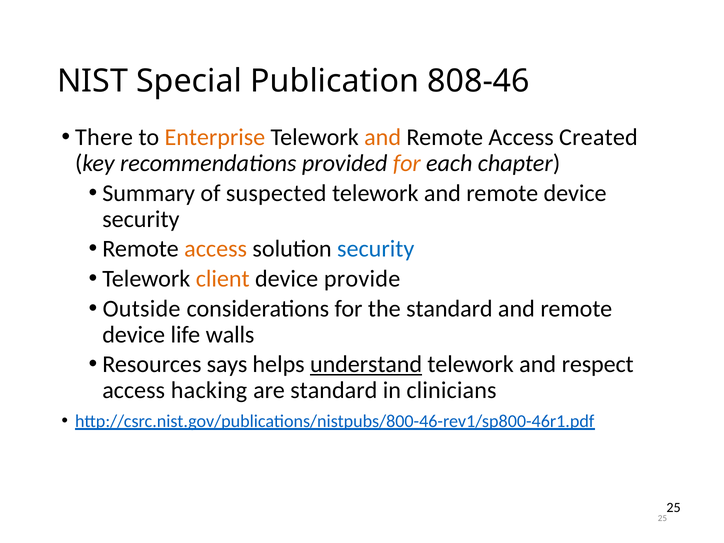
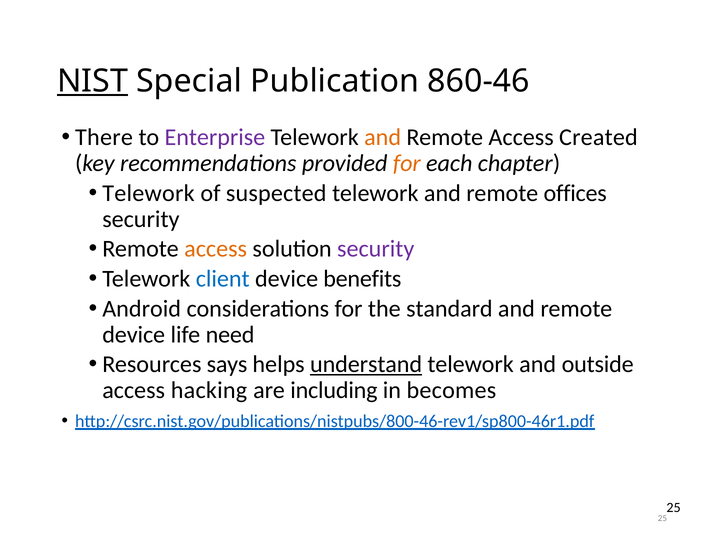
NIST underline: none -> present (92, 81)
808-46: 808-46 -> 860-46 (479, 81)
Enterprise colour: orange -> purple (215, 137)
Summary: Summary -> Telework (148, 193)
telework and remote device: device -> offices (575, 193)
security colour: blue -> purple (376, 249)
client colour: orange -> blue (223, 279)
provide: provide -> benefits (362, 279)
Outside: Outside -> Android (142, 309)
walls: walls -> need (230, 335)
respect: respect -> outside (598, 364)
are standard: standard -> including (334, 390)
clinicians: clinicians -> becomes (451, 390)
